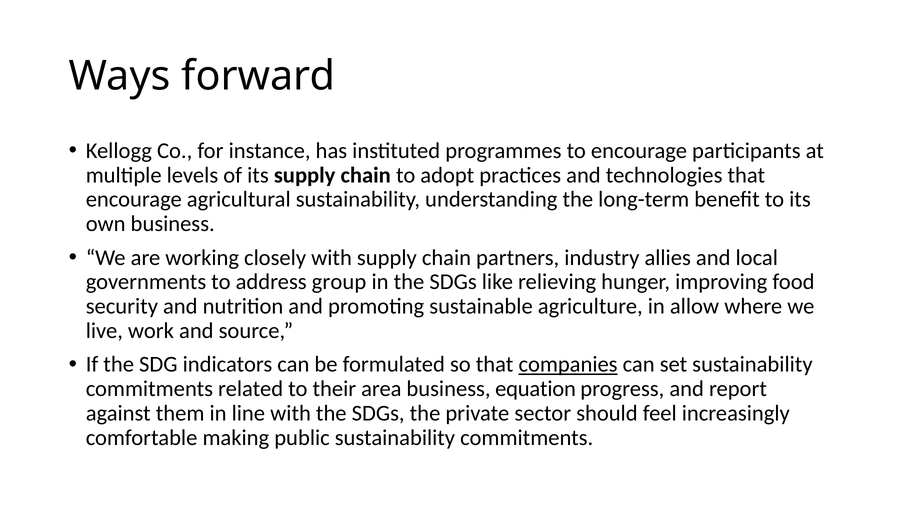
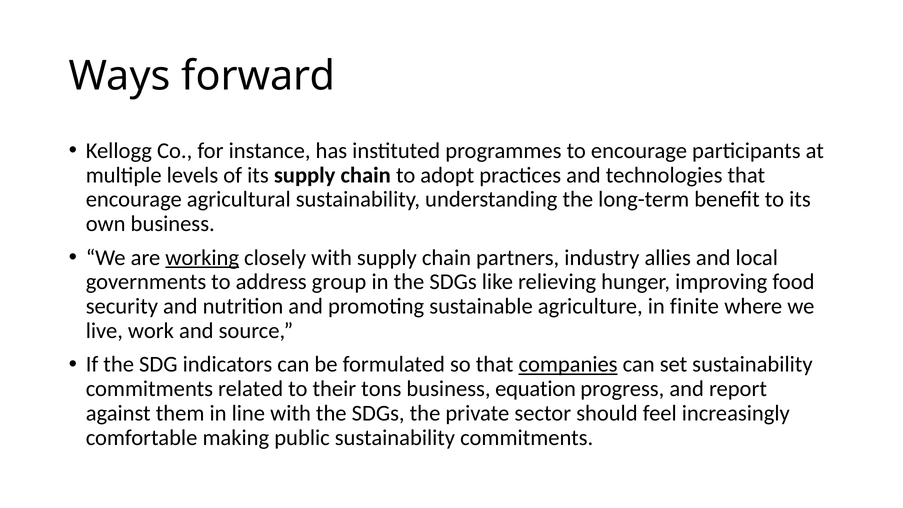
working underline: none -> present (202, 258)
allow: allow -> finite (694, 306)
area: area -> tons (381, 389)
